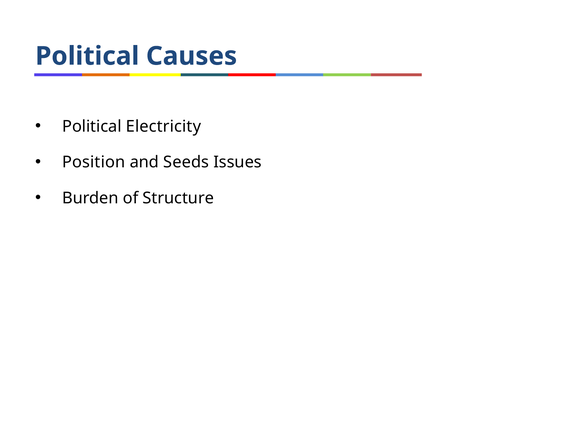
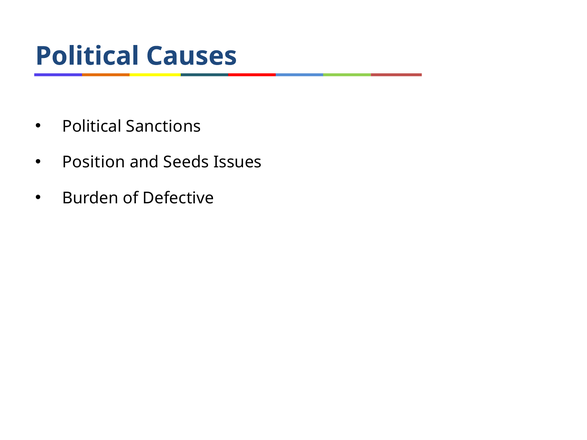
Electricity: Electricity -> Sanctions (163, 126)
Structure: Structure -> Defective (178, 198)
